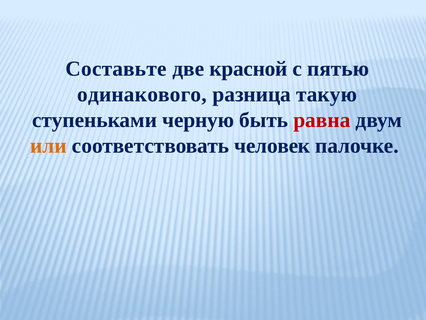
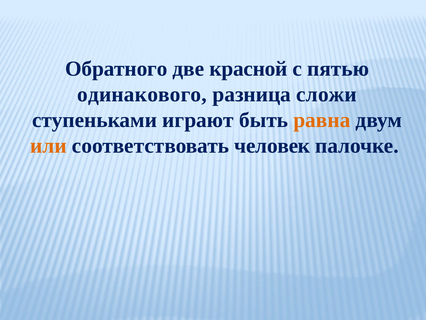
Составьте: Составьте -> Обратного (116, 69)
такую: такую -> сложи (327, 94)
черную: черную -> играют (198, 120)
равна colour: red -> orange (322, 120)
